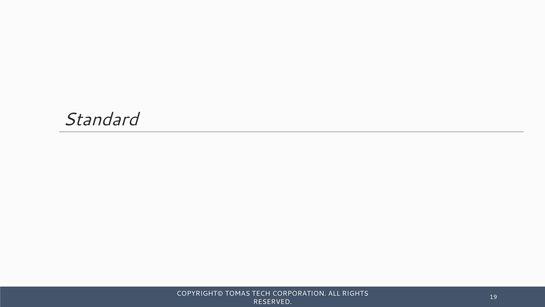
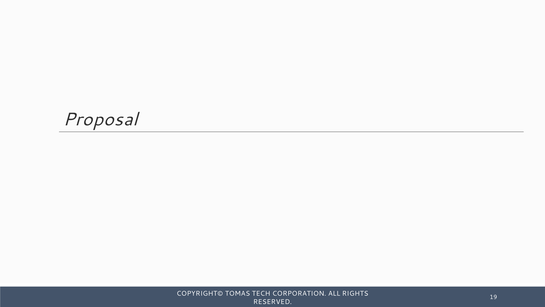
Standard: Standard -> Proposal (100, 119)
